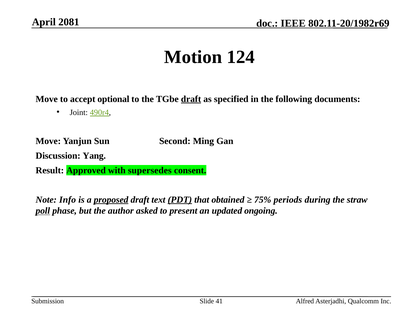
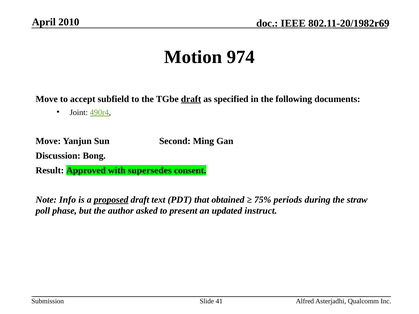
2081: 2081 -> 2010 (69, 22)
124: 124 -> 974 (241, 57)
optional: optional -> subfield (113, 99)
Yang: Yang -> Bong (94, 156)
PDT underline: present -> none (180, 200)
poll underline: present -> none (43, 211)
ongoing: ongoing -> instruct (261, 211)
